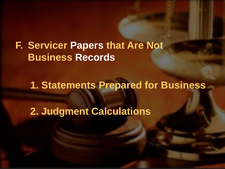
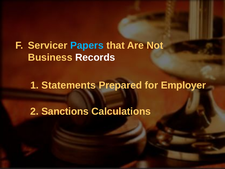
Papers colour: white -> light blue (87, 45)
for Business: Business -> Employer (183, 85)
Judgment: Judgment -> Sanctions (65, 111)
